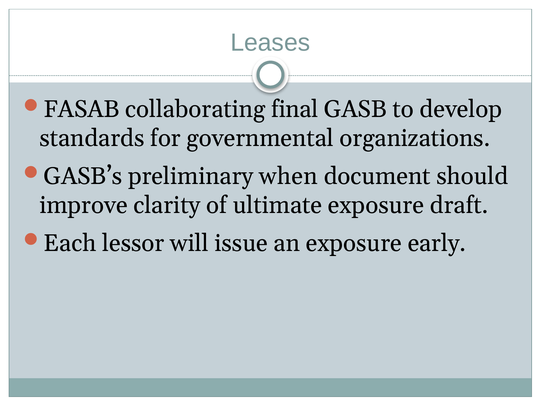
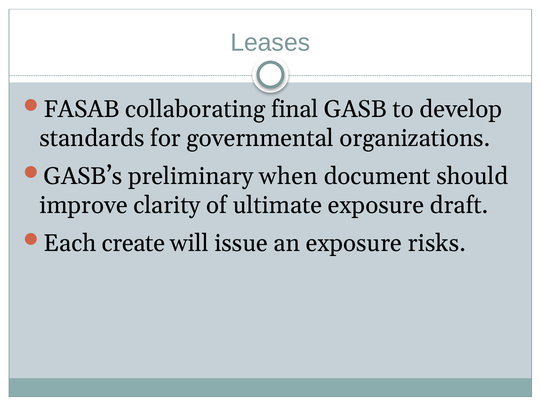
lessor: lessor -> create (133, 243)
early: early -> risks (437, 243)
